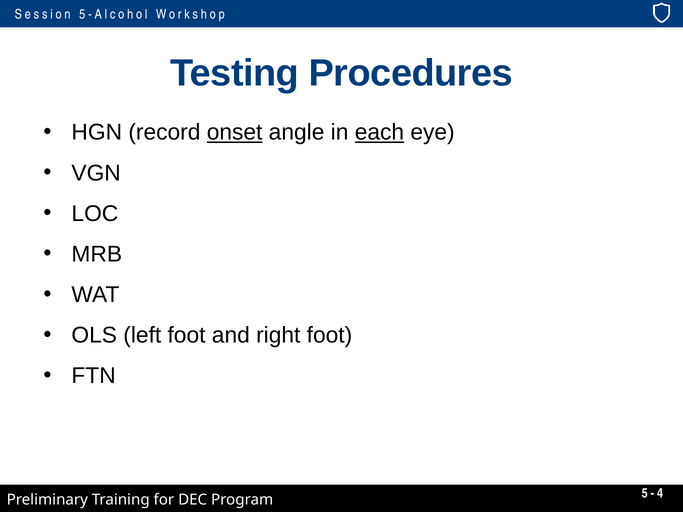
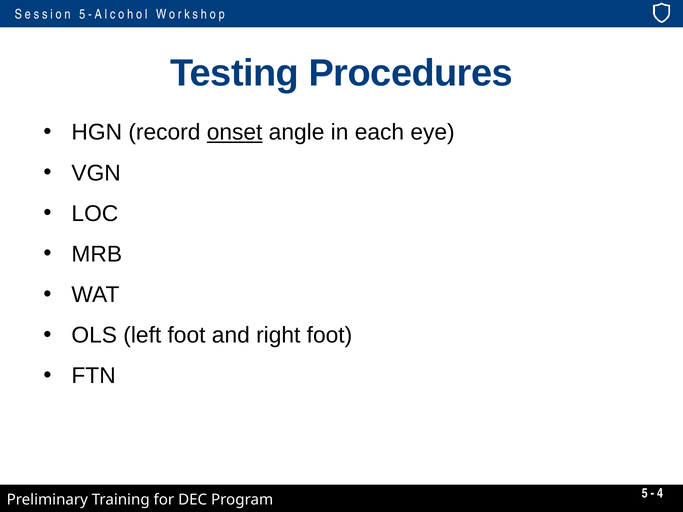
each underline: present -> none (379, 132)
